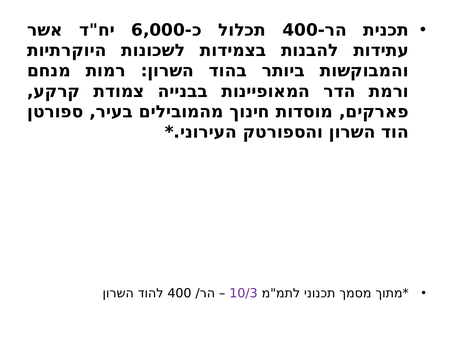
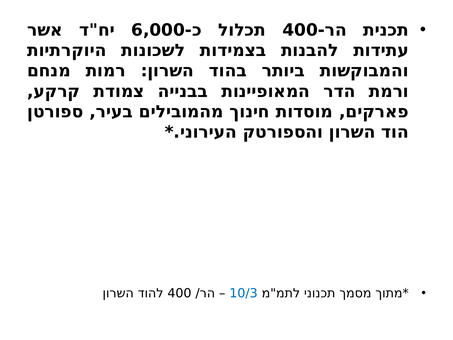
10/3 colour: purple -> blue (243, 293)
